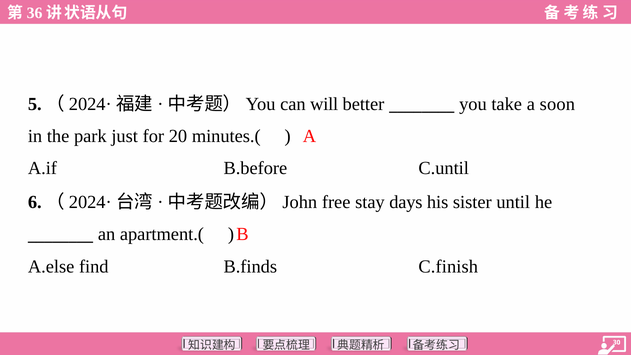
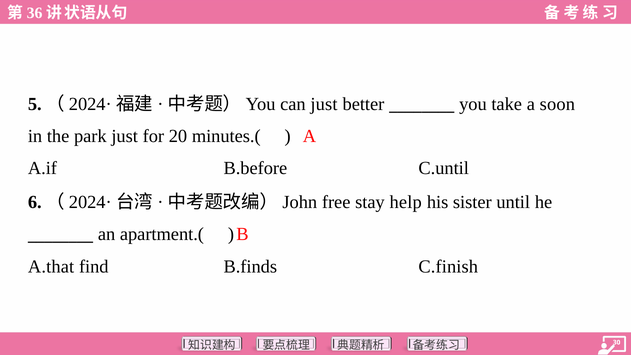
can will: will -> just (324, 104)
days: days -> help (406, 202)
A.else: A.else -> A.that (51, 267)
